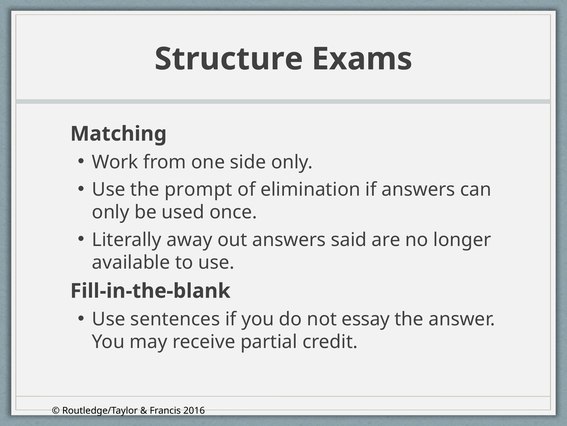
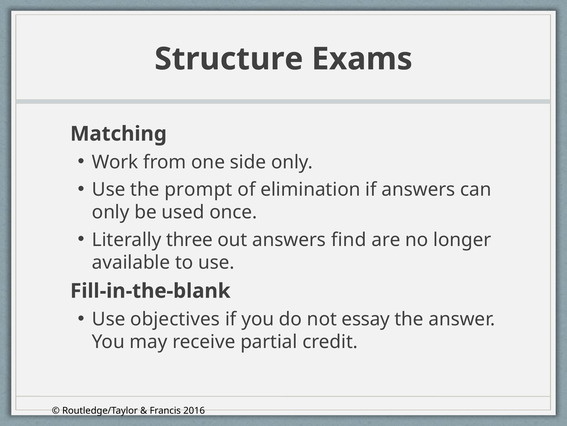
away: away -> three (190, 239)
said: said -> find (349, 239)
sentences: sentences -> objectives (175, 319)
